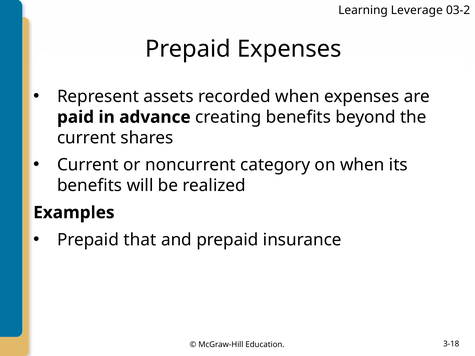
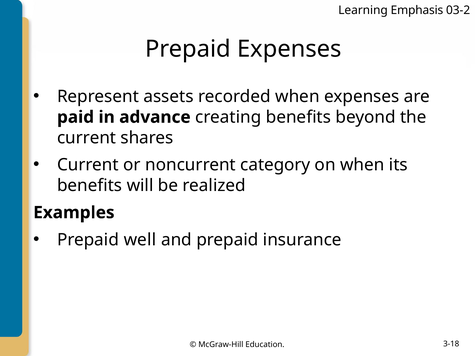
Leverage: Leverage -> Emphasis (417, 10)
that: that -> well (140, 240)
